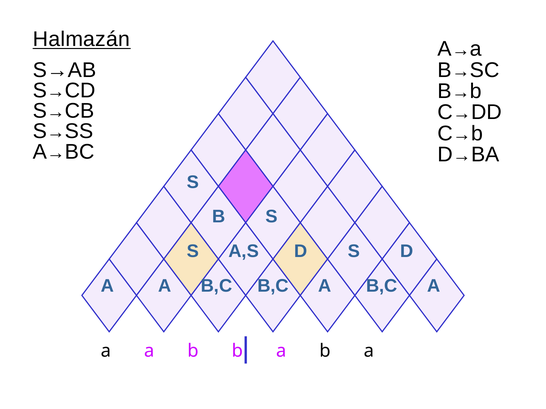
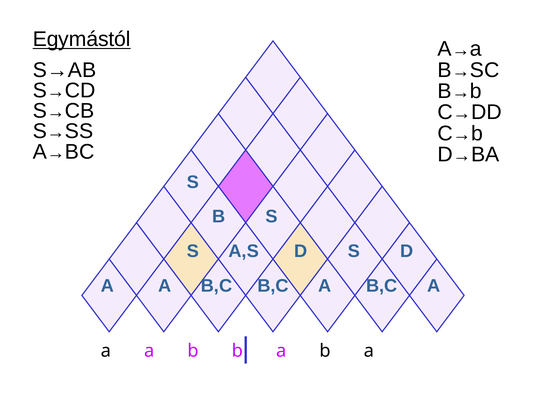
Halmazán: Halmazán -> Egymástól (82, 39)
